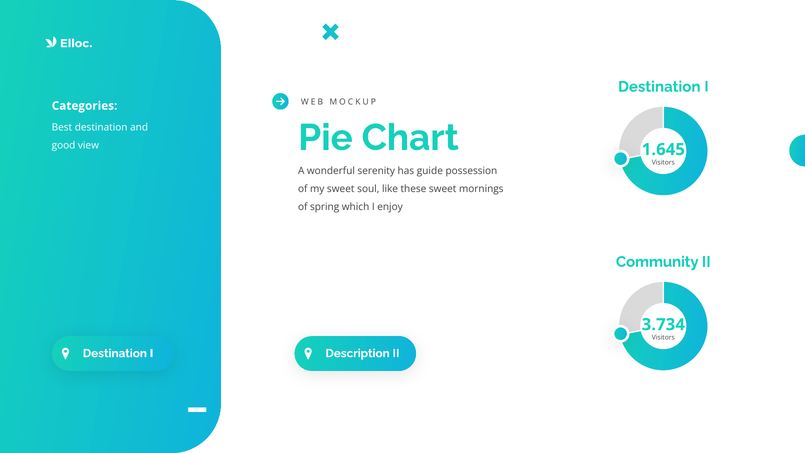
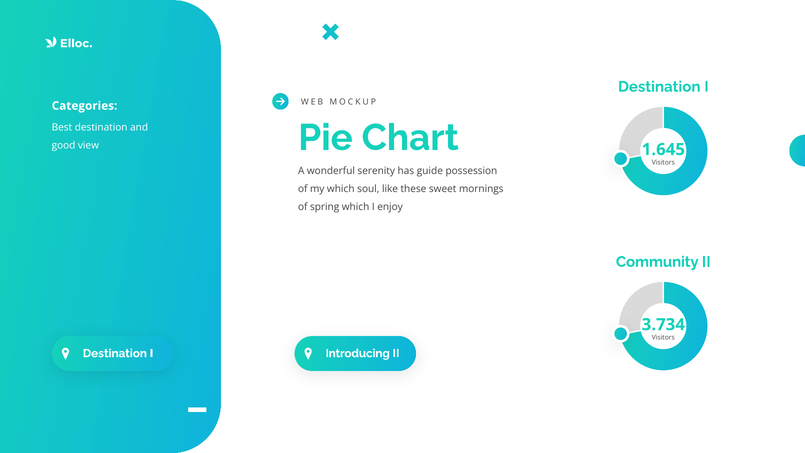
my sweet: sweet -> which (341, 189)
Description: Description -> Introducing (358, 353)
